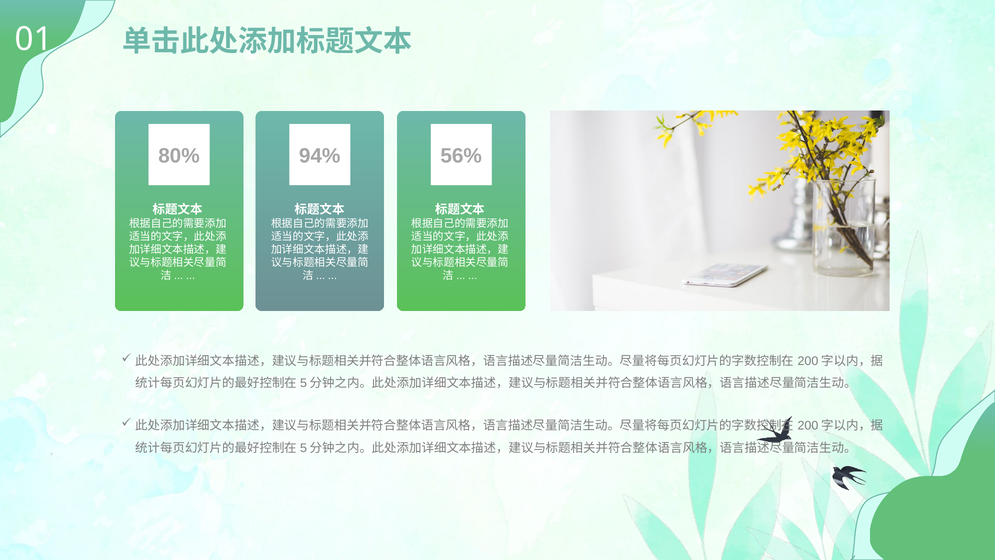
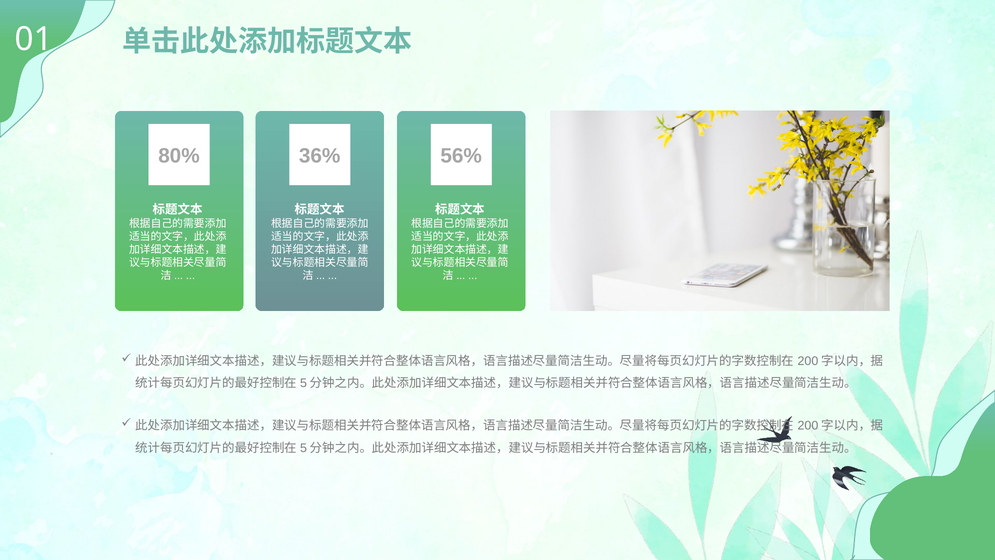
94%: 94% -> 36% (320, 156)
